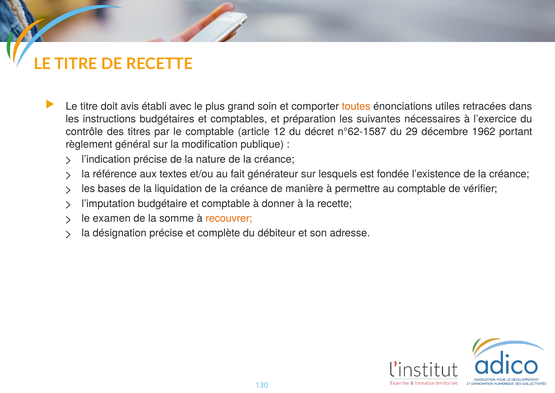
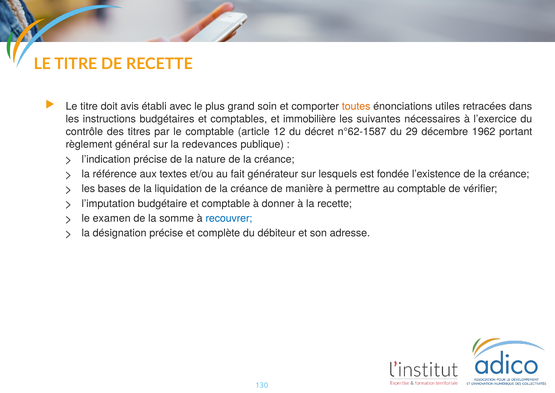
préparation: préparation -> immobilière (310, 119)
modification: modification -> redevances (210, 144)
recouvrer colour: orange -> blue (229, 218)
